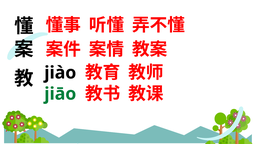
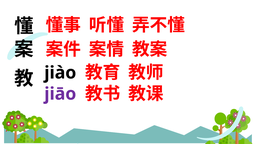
jiāo colour: green -> purple (60, 94)
